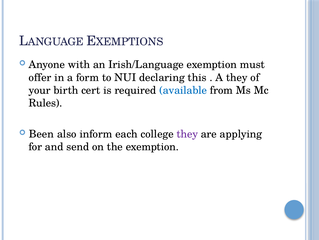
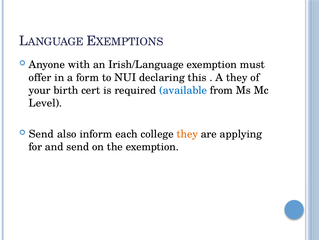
Rules: Rules -> Level (45, 103)
Been: Been -> Send (41, 134)
they colour: purple -> orange (187, 134)
